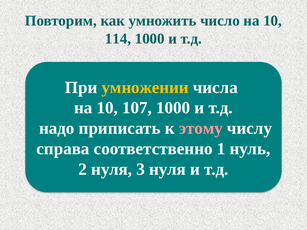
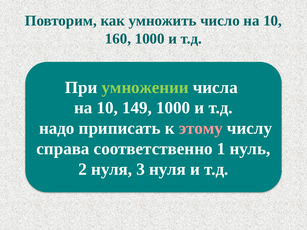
114: 114 -> 160 (118, 39)
умножении colour: yellow -> light green (145, 87)
107: 107 -> 149 (137, 108)
